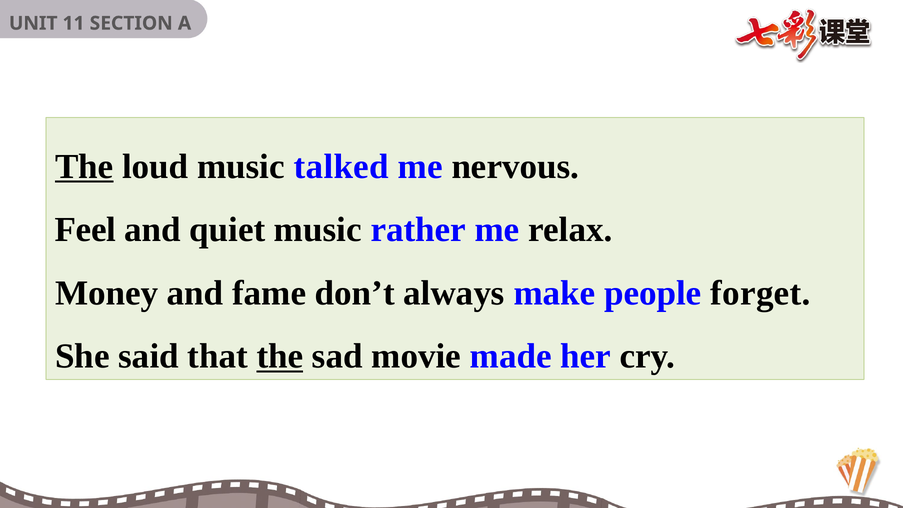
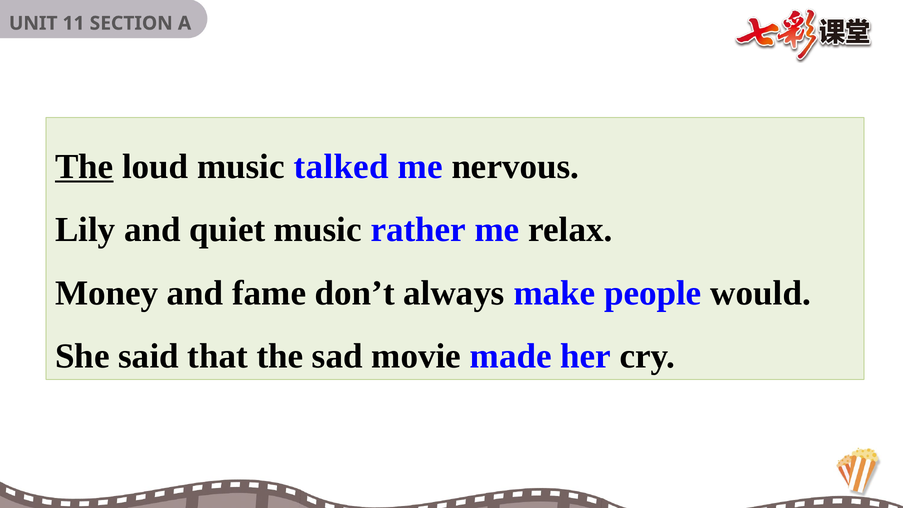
Feel: Feel -> Lily (85, 230)
forget: forget -> would (761, 293)
the underline: present -> none (280, 356)
